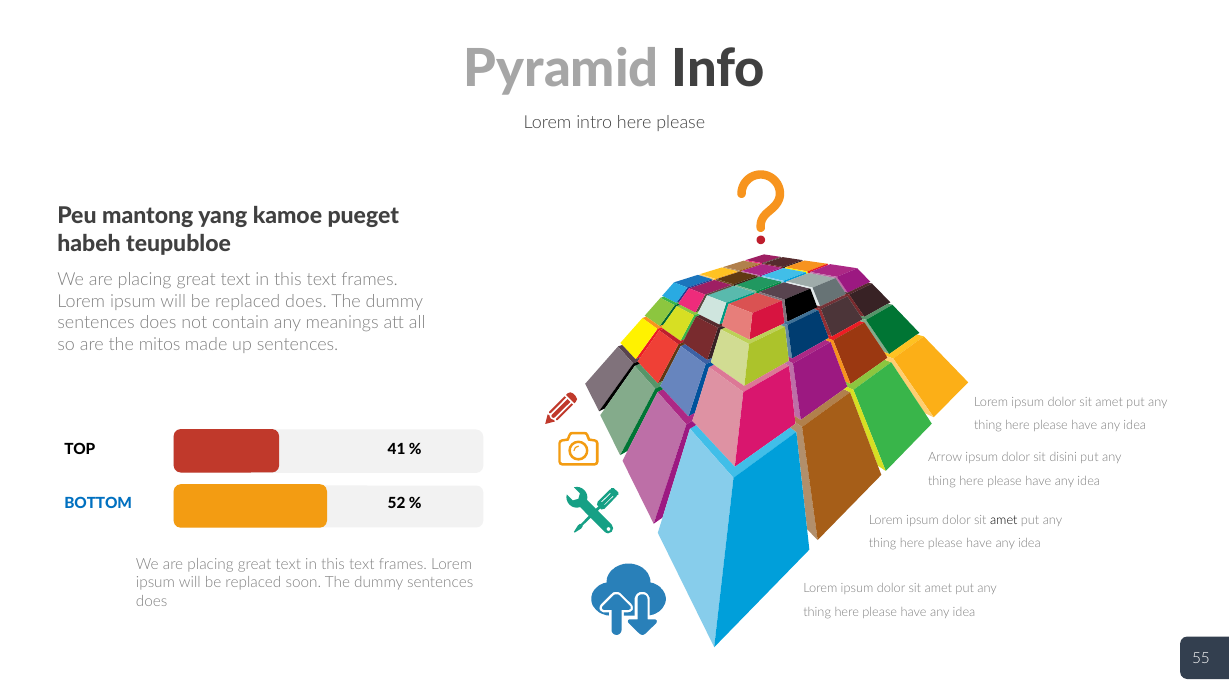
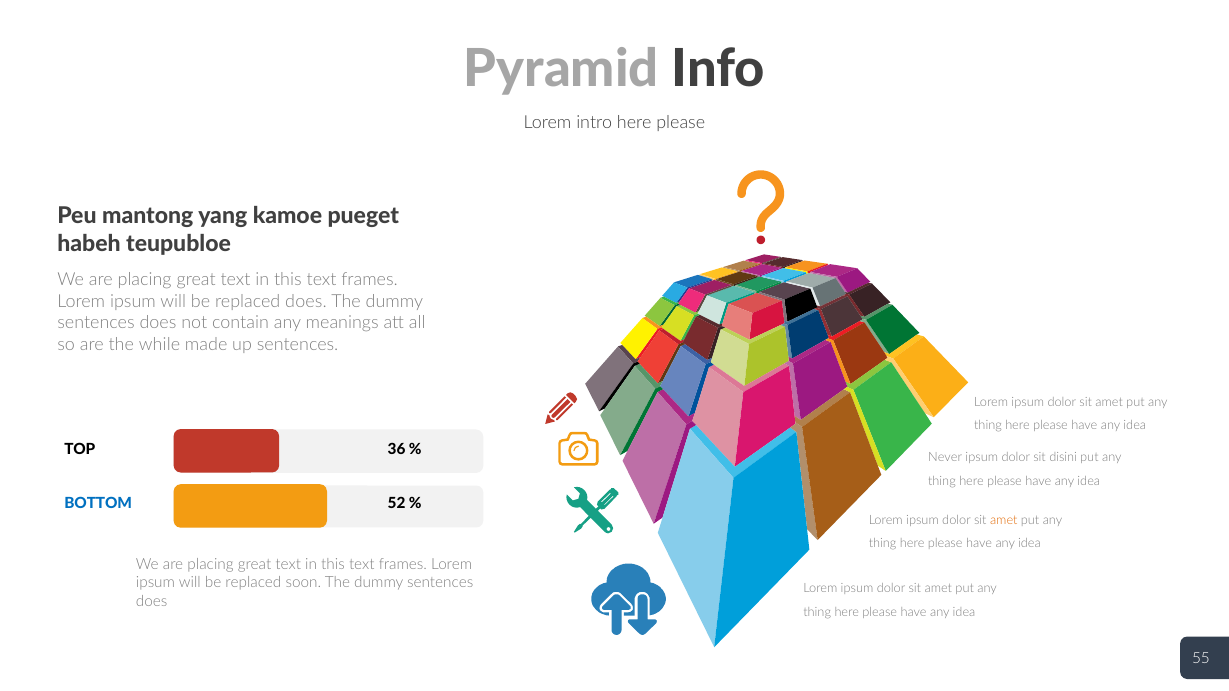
mitos: mitos -> while (160, 345)
41: 41 -> 36 (397, 450)
Arrow: Arrow -> Never (945, 458)
amet colour: black -> orange (1004, 520)
